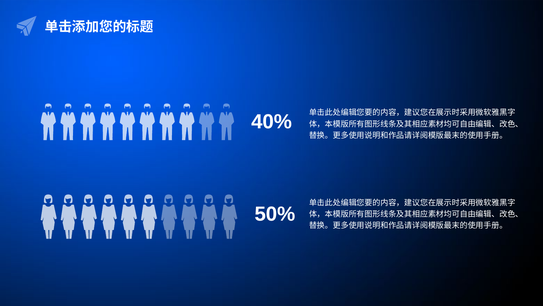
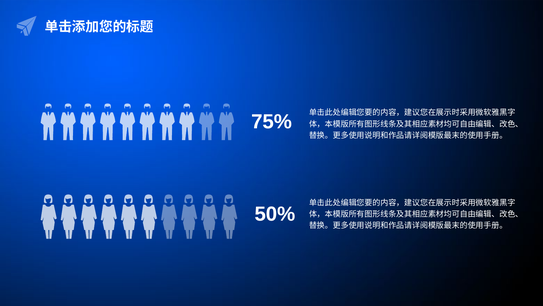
40%: 40% -> 75% (272, 121)
